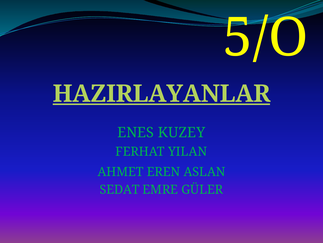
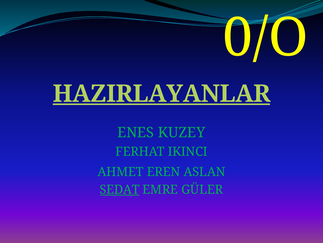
5/O: 5/O -> 0/O (265, 38)
YILAN: YILAN -> IKINCI (188, 151)
SEDAT underline: none -> present (120, 189)
